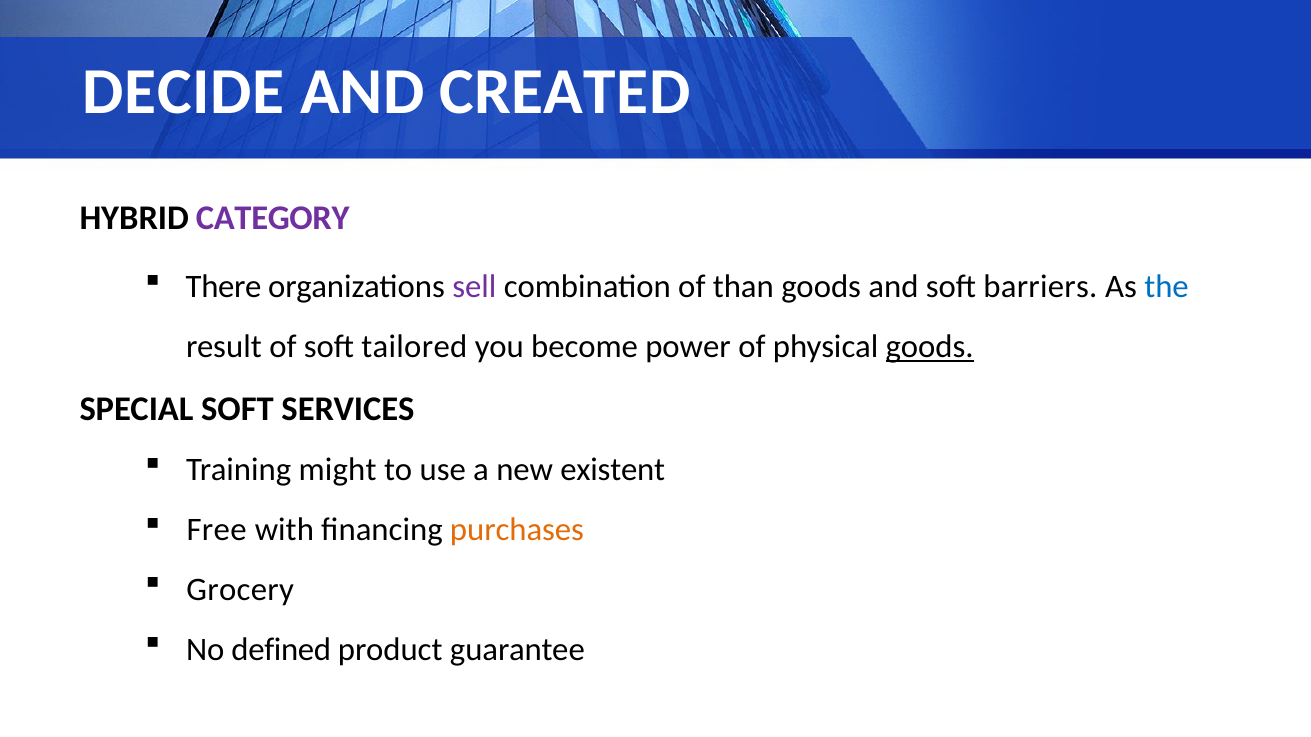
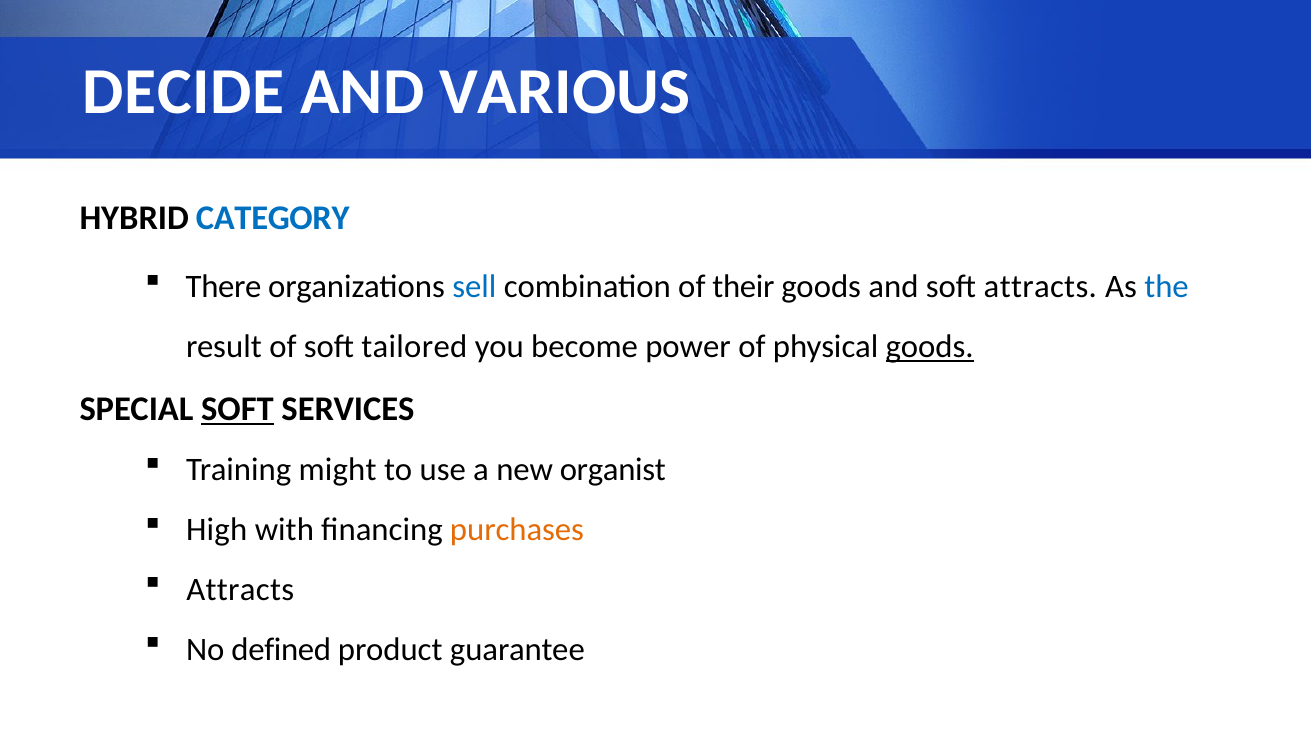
CREATED: CREATED -> VARIOUS (565, 91)
CATEGORY colour: purple -> blue (273, 219)
sell colour: purple -> blue (474, 287)
than: than -> their (744, 287)
soft barriers: barriers -> attracts (1040, 287)
SOFT underline: none -> present (237, 409)
existent: existent -> organist (613, 470)
Free: Free -> High (217, 530)
Grocery: Grocery -> Attracts (240, 590)
